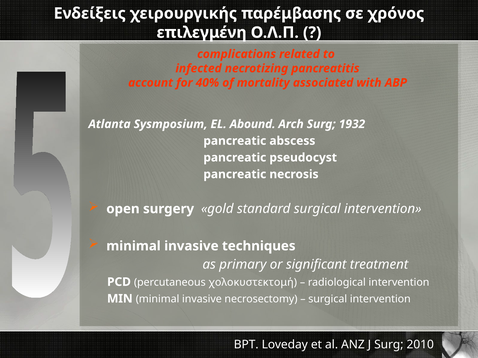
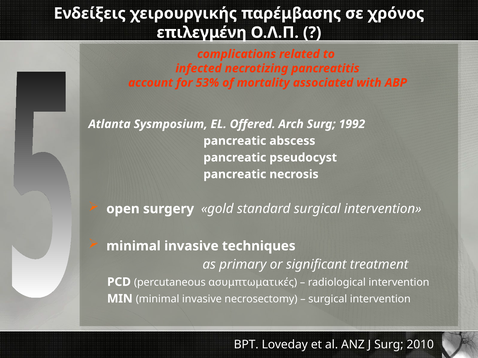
40%: 40% -> 53% (207, 83)
Abound: Abound -> Offered (253, 124)
1932: 1932 -> 1992 (352, 124)
χολοκυστεκτομή: χολοκυστεκτομή -> ασυμπτωματικές (253, 283)
